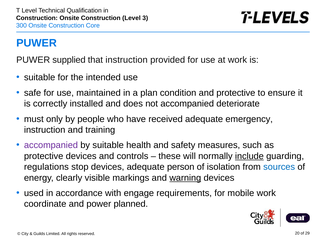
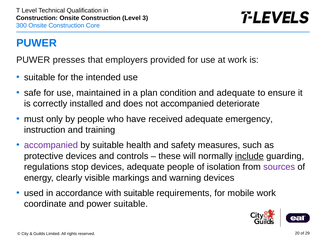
supplied: supplied -> presses (69, 60)
that instruction: instruction -> employers (127, 60)
and protective: protective -> adequate (236, 93)
adequate person: person -> people (181, 167)
sources colour: blue -> purple (279, 167)
warning underline: present -> none (185, 178)
with engage: engage -> suitable (139, 194)
power planned: planned -> suitable (131, 204)
